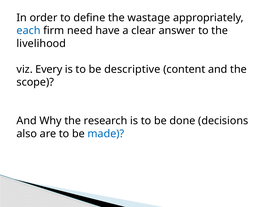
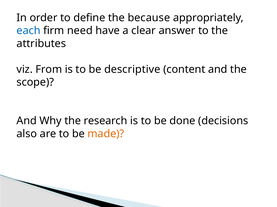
wastage: wastage -> because (149, 18)
livelihood: livelihood -> attributes (41, 44)
Every: Every -> From (49, 70)
made colour: blue -> orange (106, 134)
